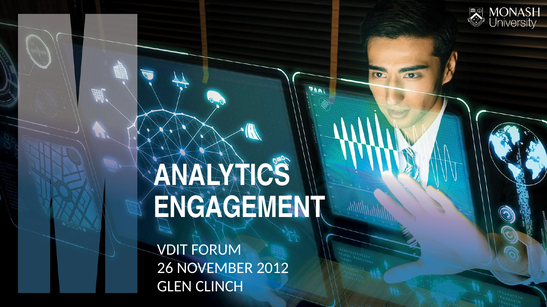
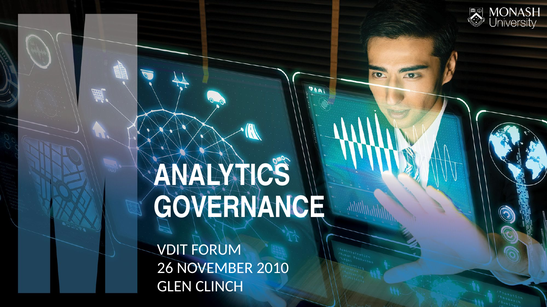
ENGAGEMENT: ENGAGEMENT -> GOVERNANCE (239, 208)
2012: 2012 -> 2010 (273, 269)
